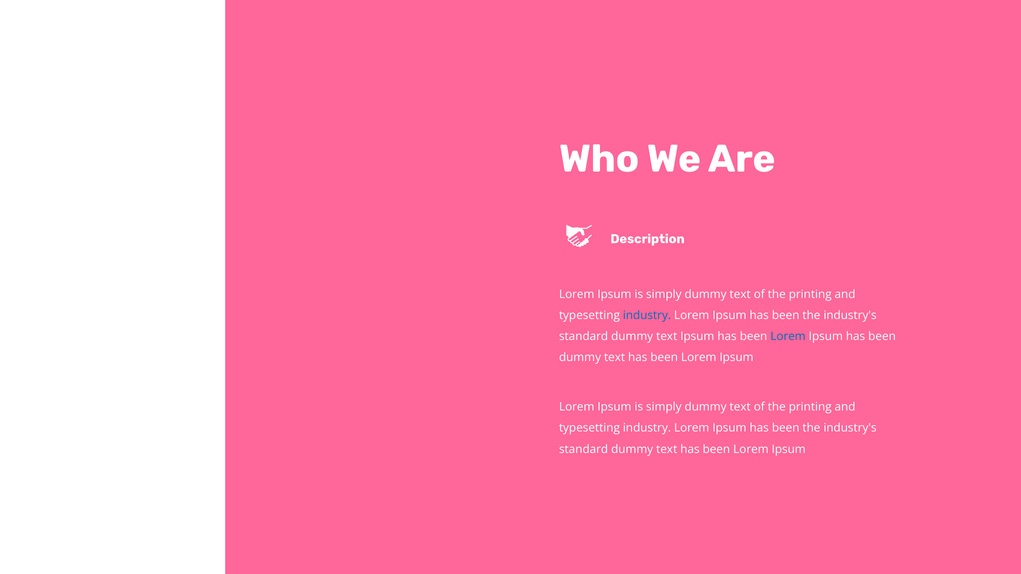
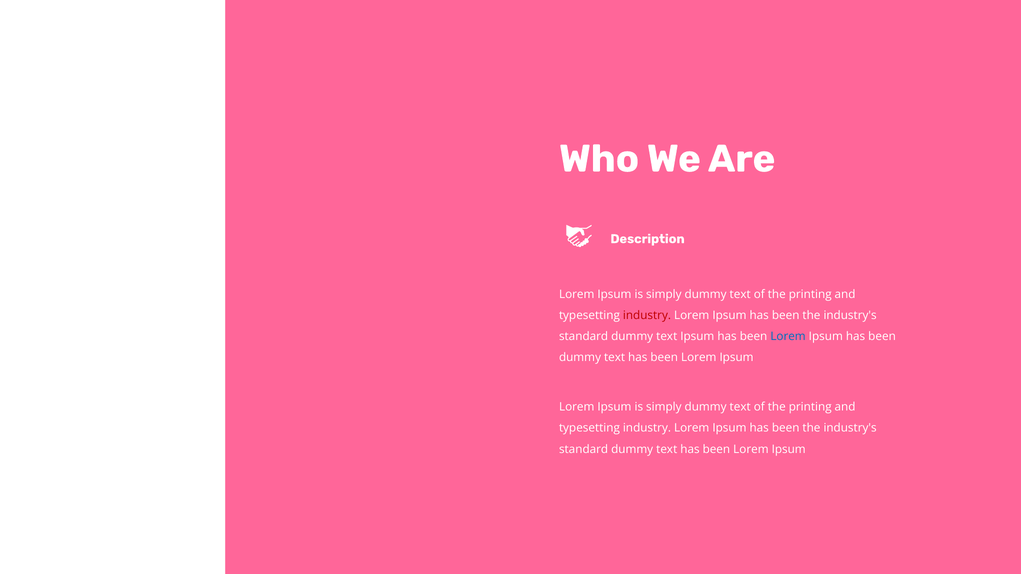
industry colour: blue -> red (647, 316)
